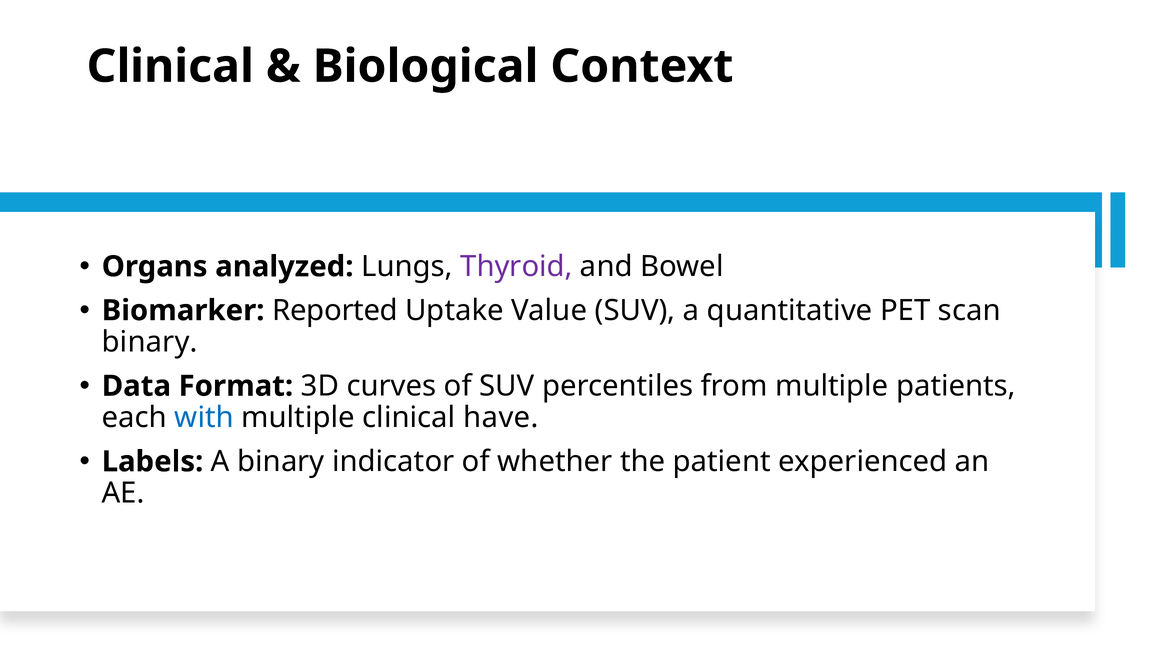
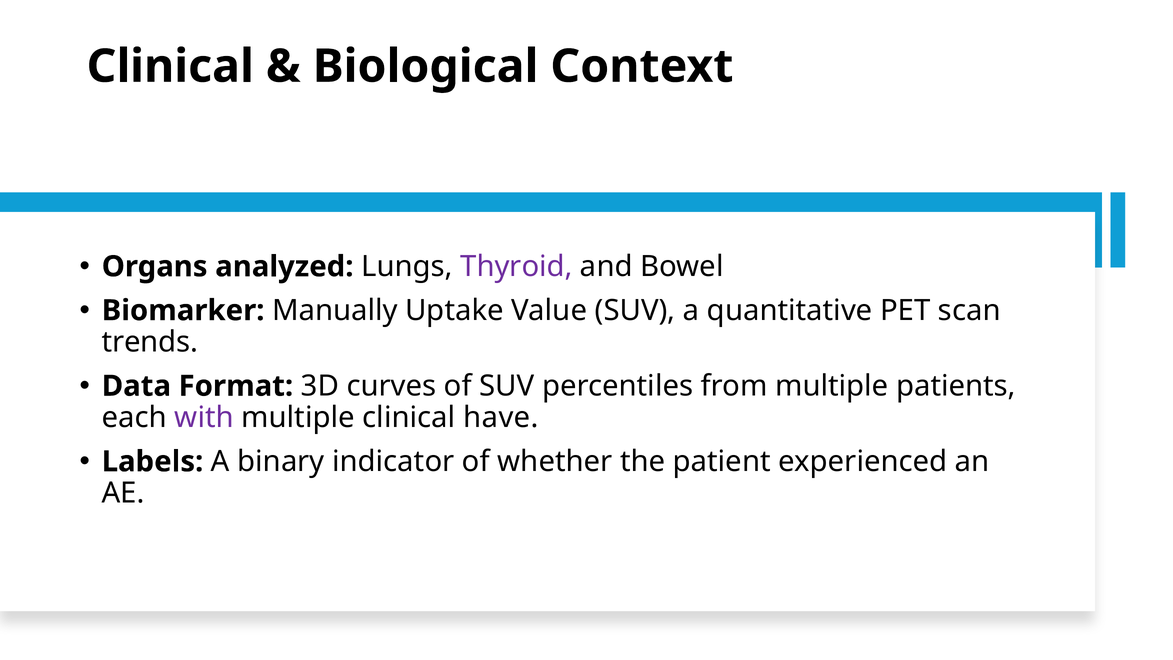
Reported: Reported -> Manually (335, 310)
binary: binary -> trends (150, 342)
with colour: blue -> purple (204, 418)
